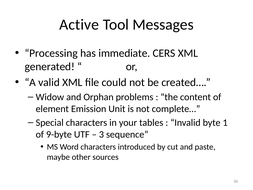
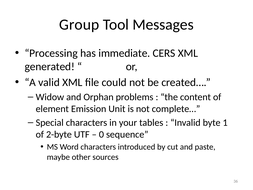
Active: Active -> Group (79, 24)
9-byte: 9-byte -> 2-byte (59, 134)
3: 3 -> 0 (101, 134)
